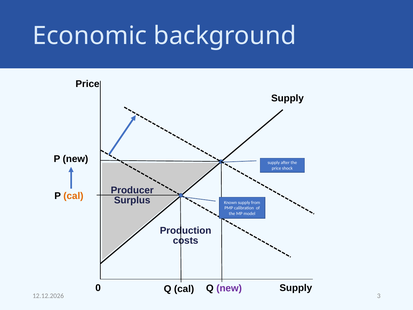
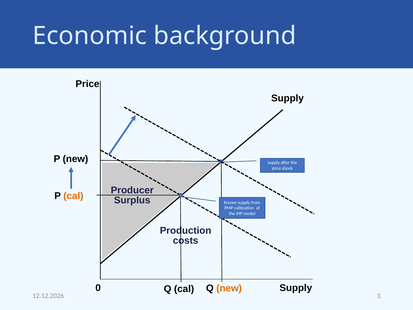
new colour: purple -> orange (229, 288)
